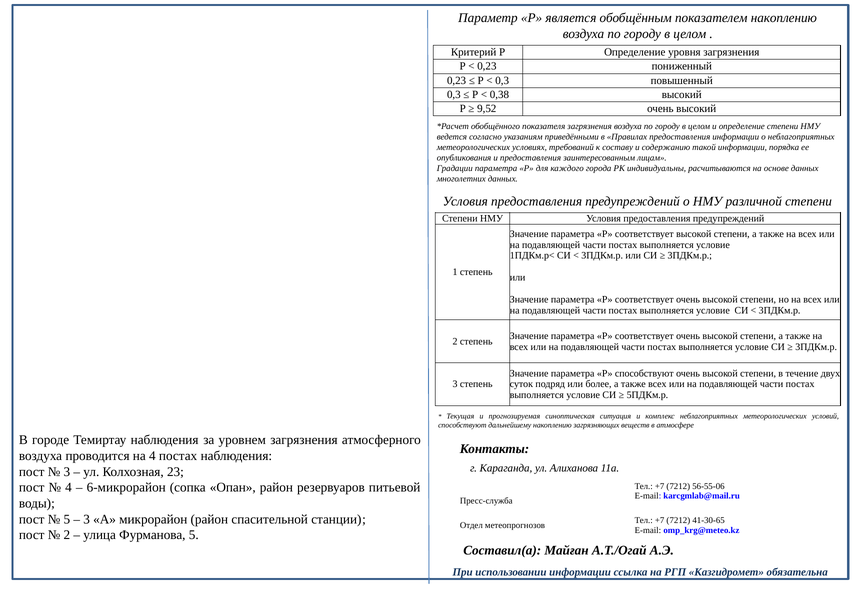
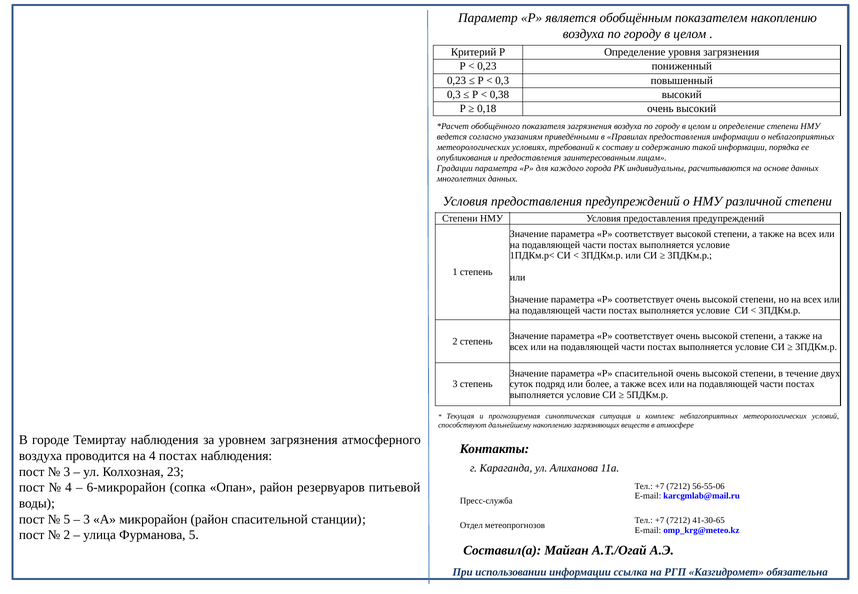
9,52: 9,52 -> 0,18 (487, 109)
Р способствуют: способствуют -> спасительной (644, 373)
